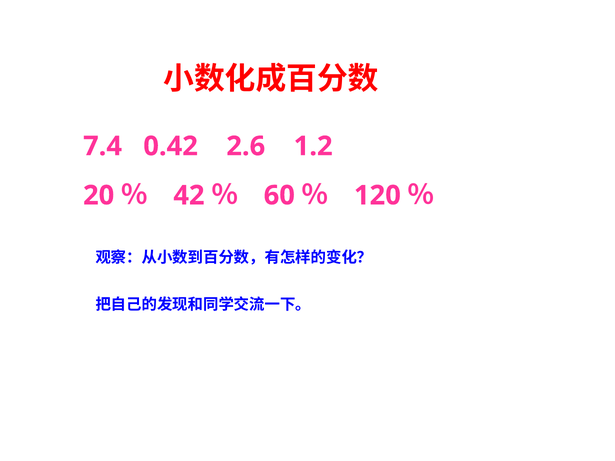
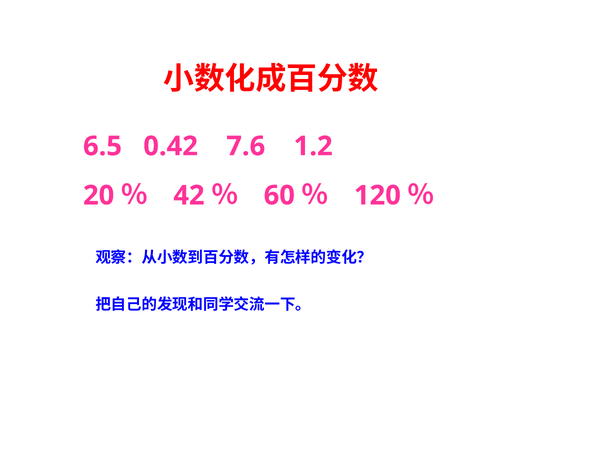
7.4: 7.4 -> 6.5 (103, 146)
2.6: 2.6 -> 7.6 (246, 146)
